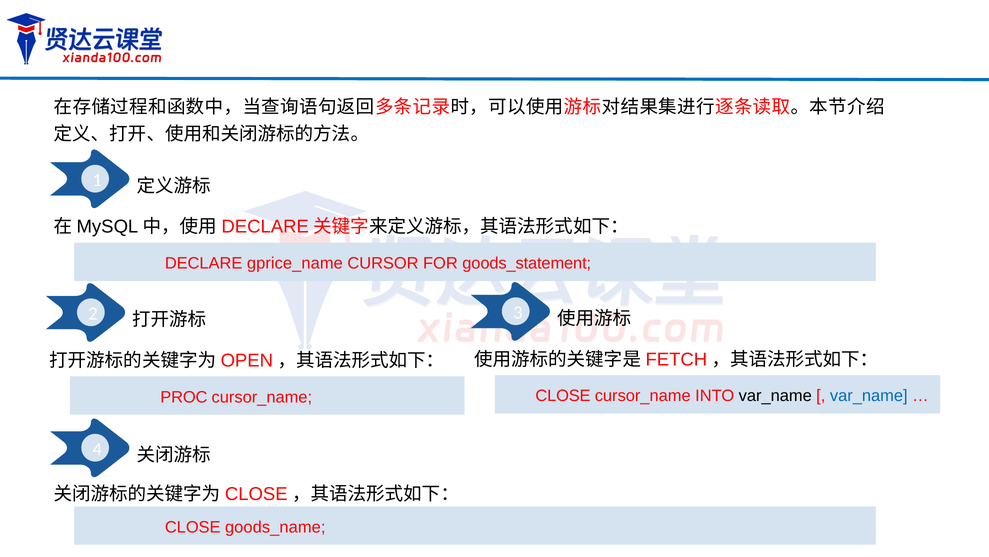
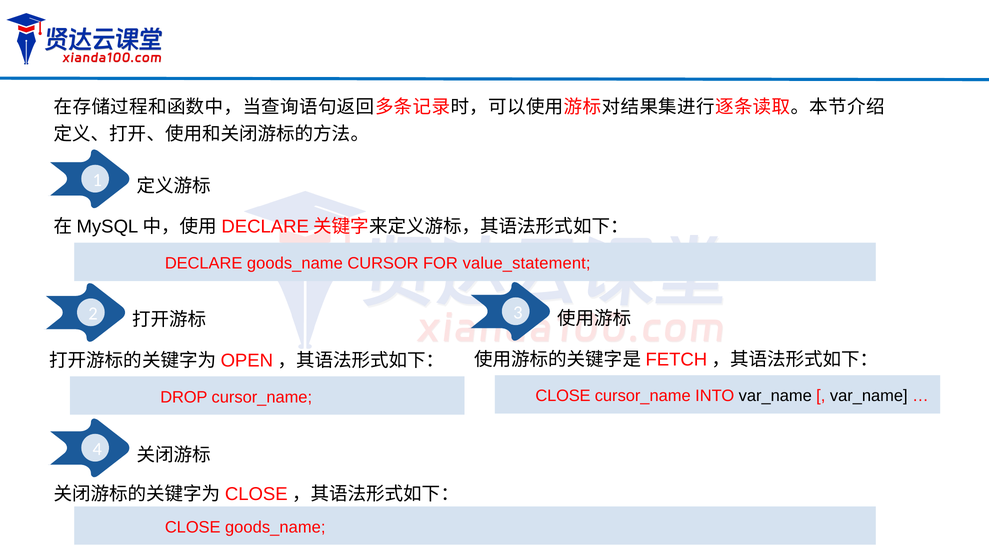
DECLARE gprice_name: gprice_name -> goods_name (295, 263)
goods_statement: goods_statement -> value_statement (527, 263)
var_name colour: blue -> black (869, 396)
PROC: PROC -> DROP (184, 397)
